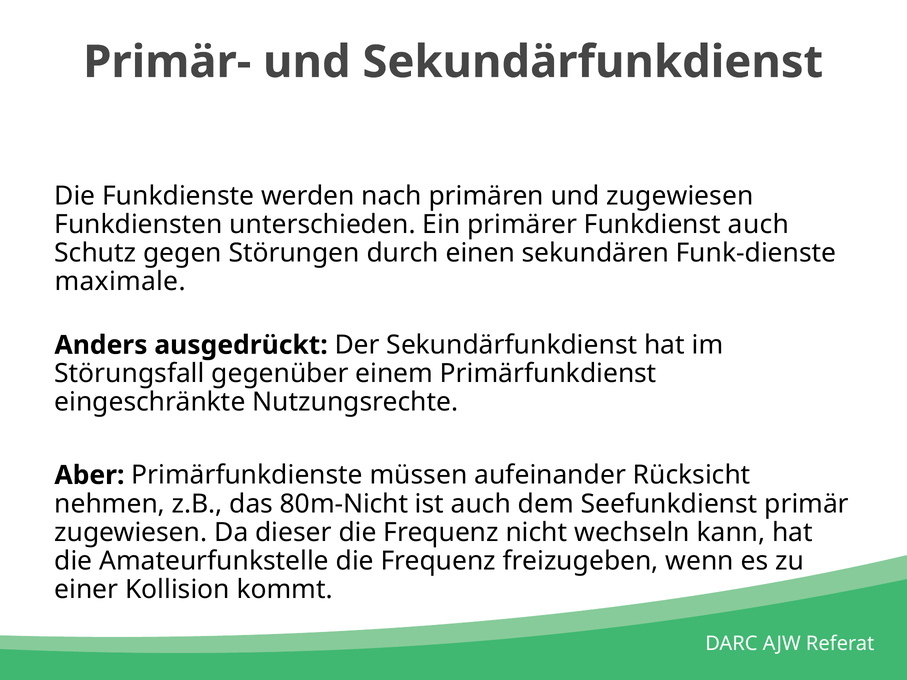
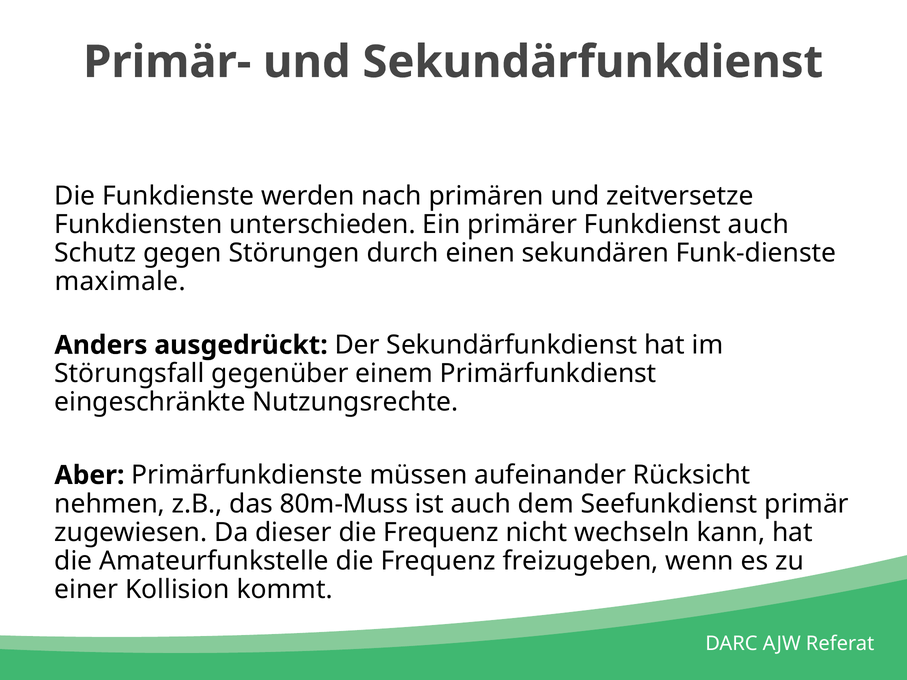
und zugewiesen: zugewiesen -> zeitversetze (680, 196)
80m-Nicht: 80m-Nicht -> 80m-Muss (344, 504)
